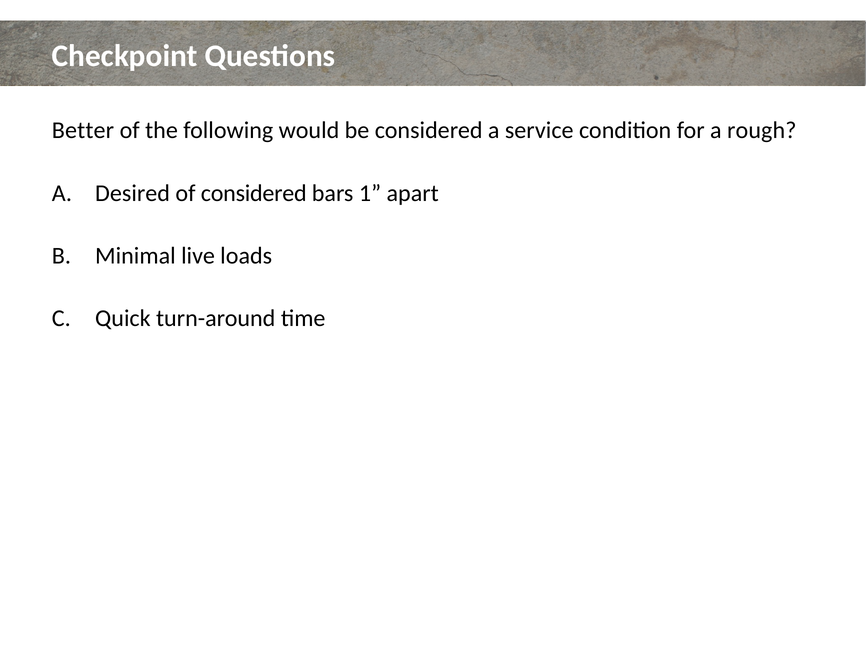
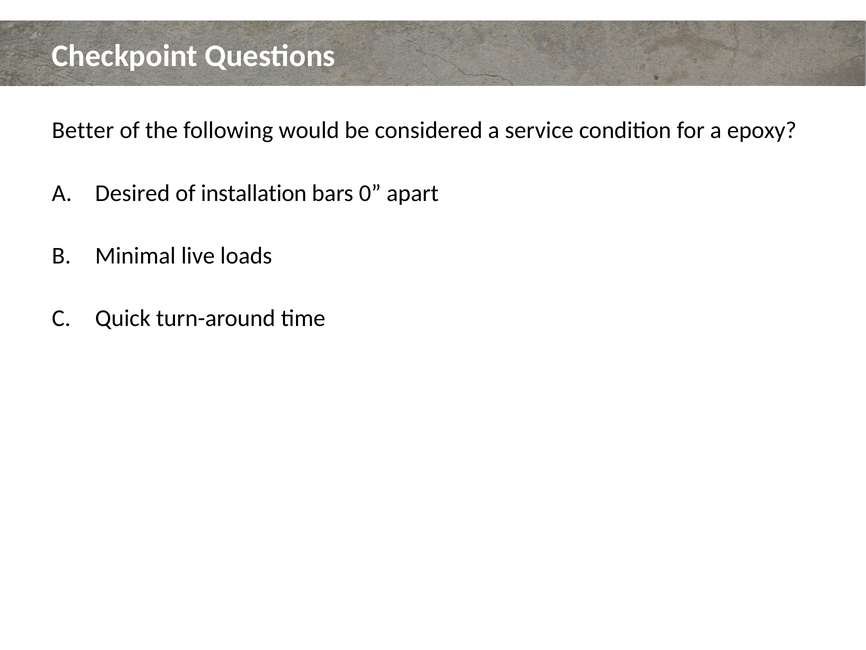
rough: rough -> epoxy (762, 130)
of considered: considered -> installation (254, 193)
1: 1 -> 0 (370, 193)
